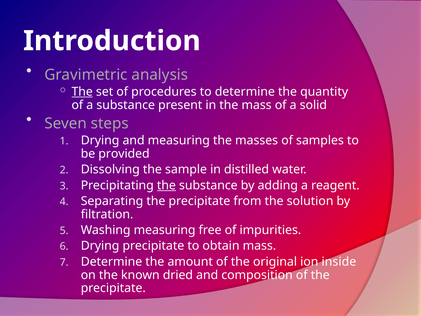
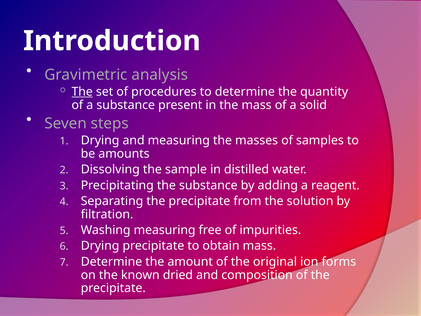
provided: provided -> amounts (124, 154)
the underline: present -> none (166, 185)
inside: inside -> forms (339, 262)
